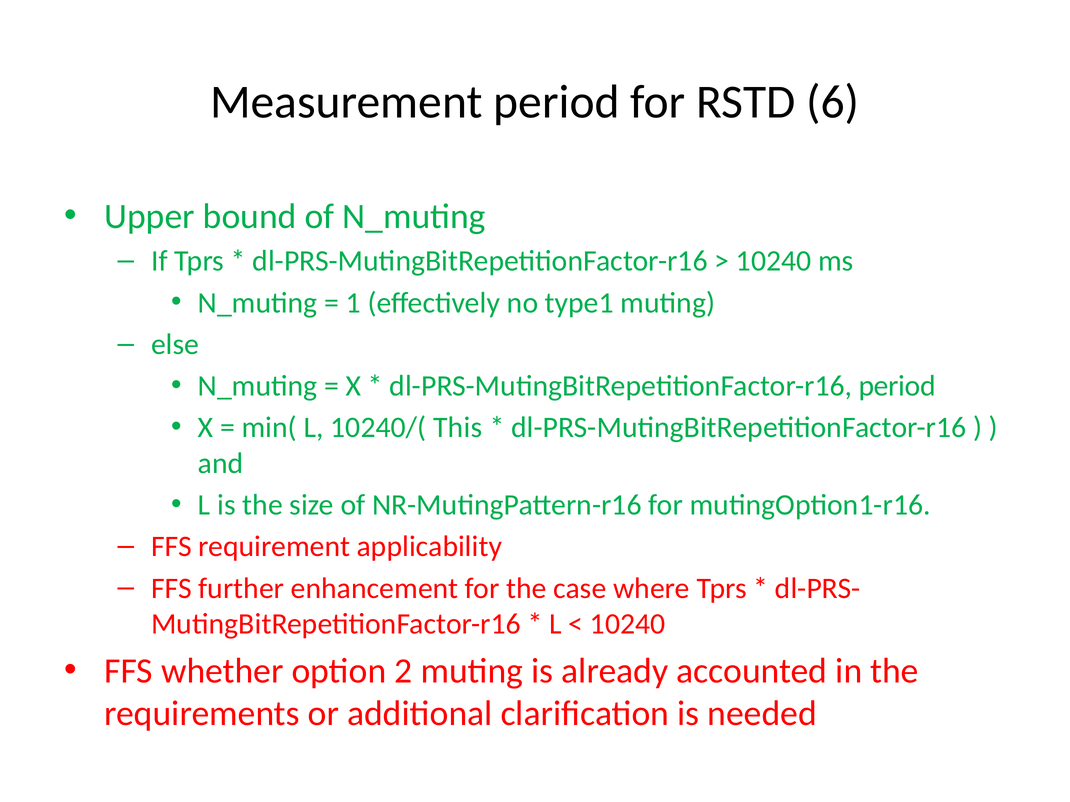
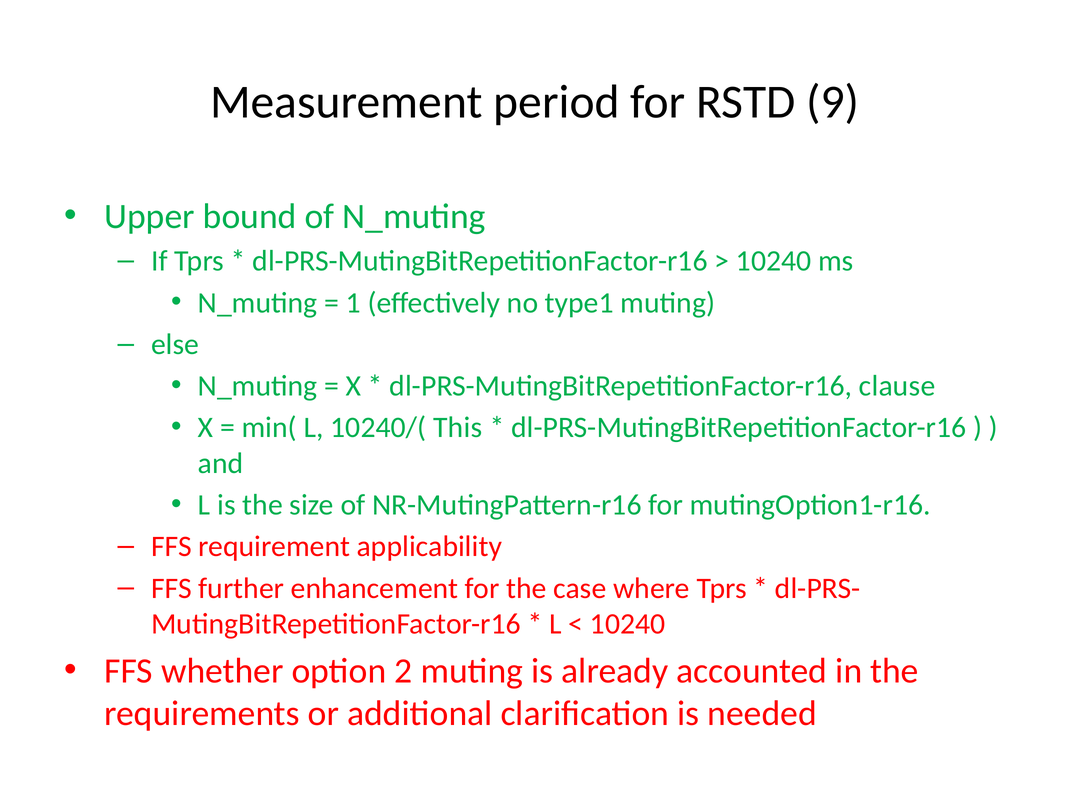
6: 6 -> 9 (833, 102)
dl-PRS-MutingBitRepetitionFactor-r16 period: period -> clause (897, 386)
